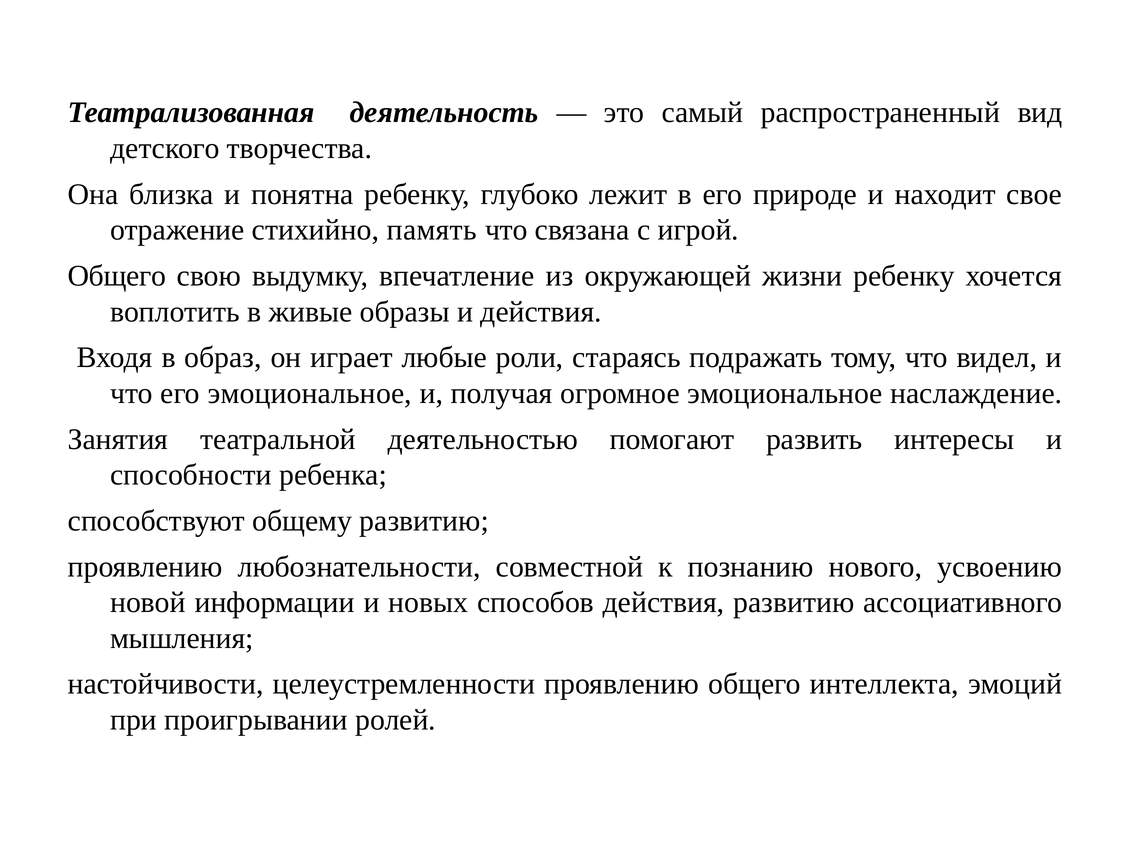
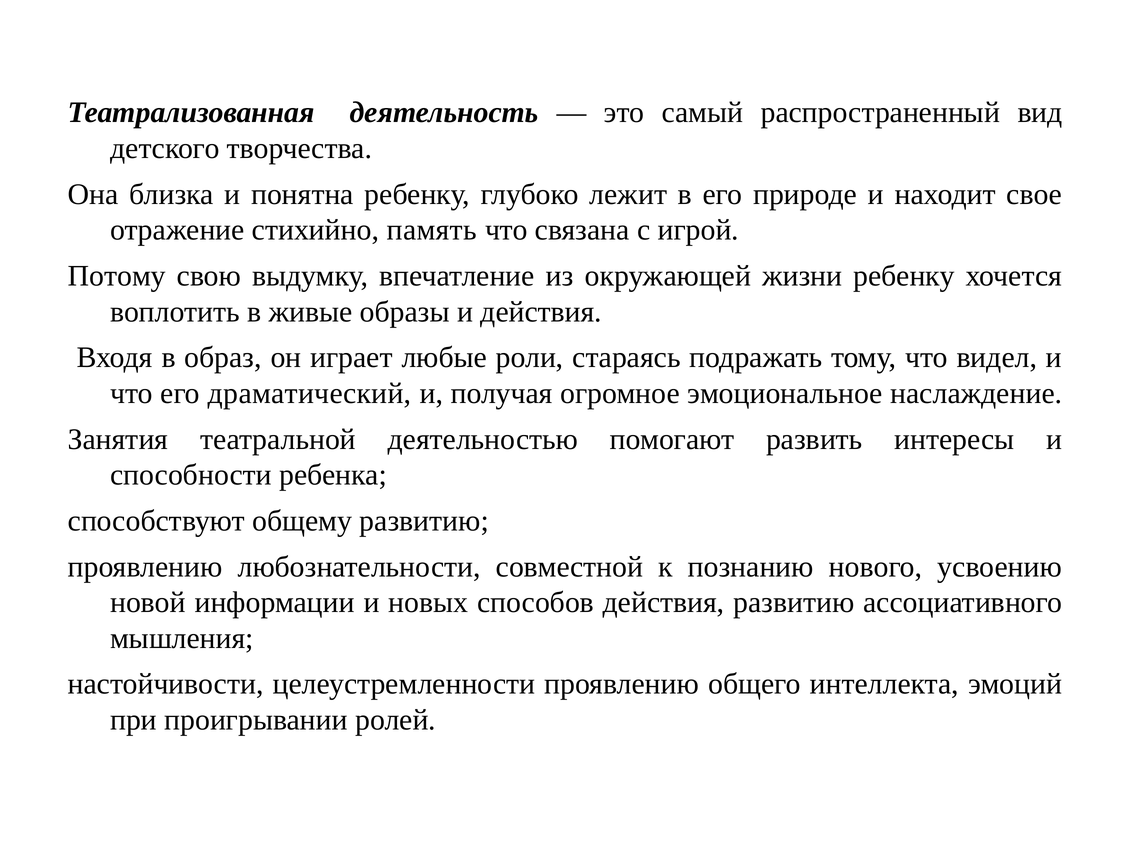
Общего: Общего -> Потому (117, 276)
его эмоциональное: эмоциональное -> драматический (310, 393)
